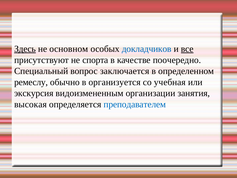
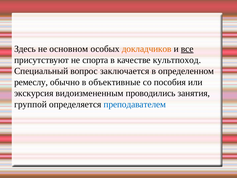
Здесь underline: present -> none (25, 49)
докладчиков colour: blue -> orange (147, 49)
поочередно: поочередно -> культпоход (177, 60)
организуется: организуется -> объективные (115, 82)
учебная: учебная -> пособия (170, 82)
организации: организации -> проводились (151, 93)
высокая: высокая -> группой (31, 104)
